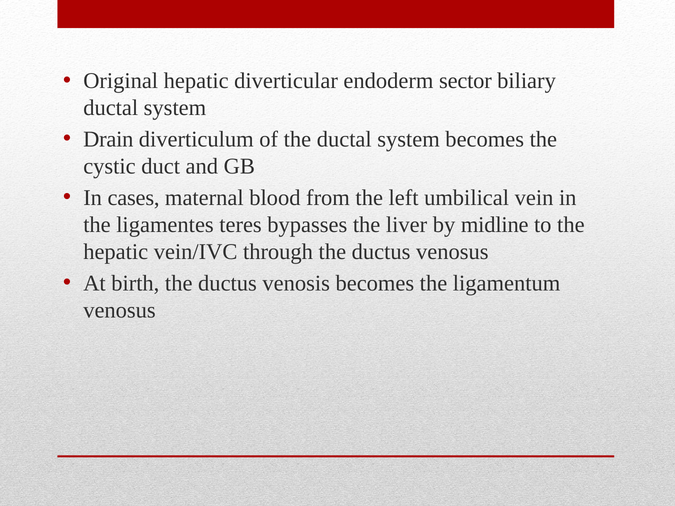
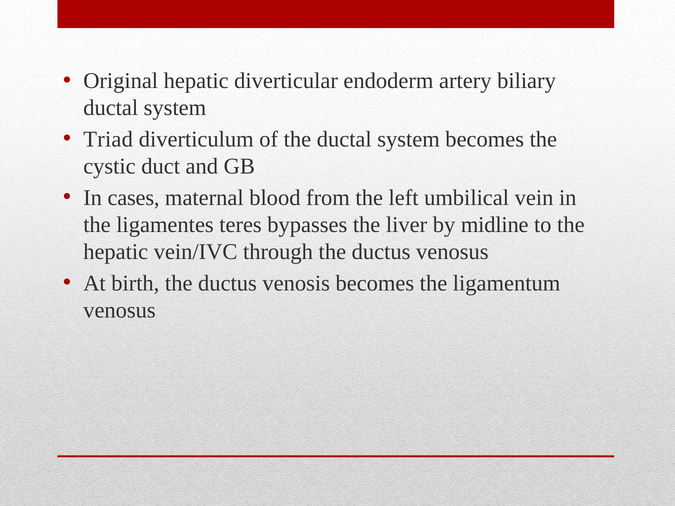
sector: sector -> artery (465, 81)
Drain: Drain -> Triad (108, 139)
